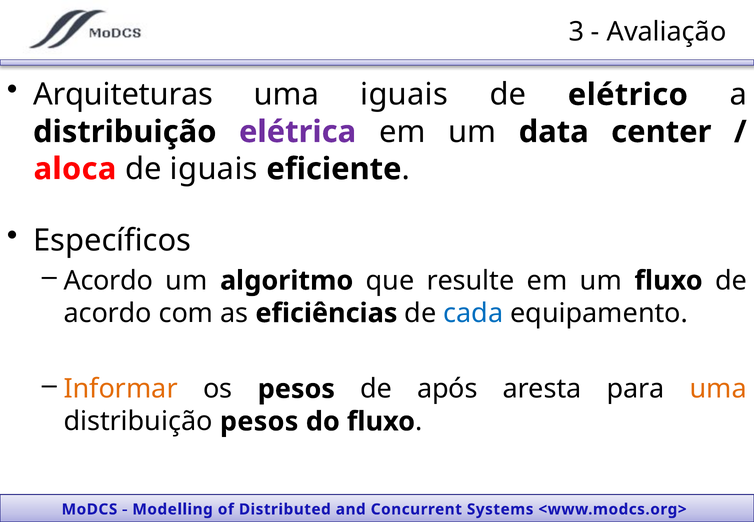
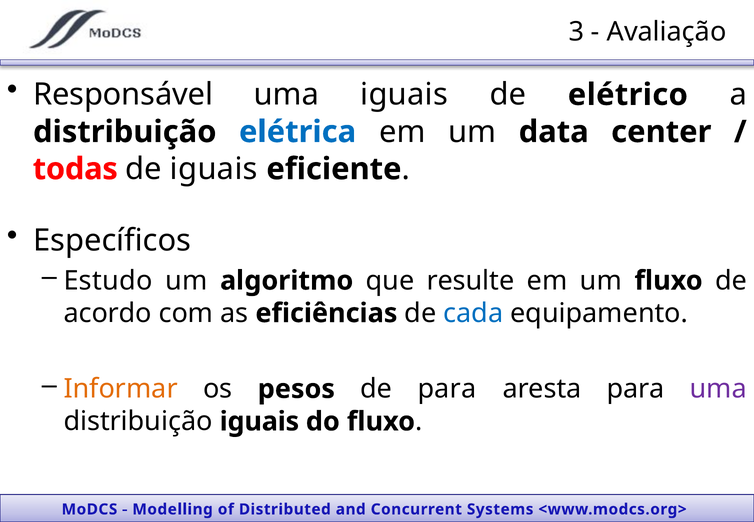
Arquiteturas: Arquiteturas -> Responsável (123, 95)
elétrica colour: purple -> blue (298, 132)
aloca: aloca -> todas (75, 169)
Acordo: Acordo -> Estudo (108, 281)
de após: após -> para (447, 389)
uma colour: orange -> purple (718, 389)
distribuição pesos: pesos -> iguais (259, 422)
